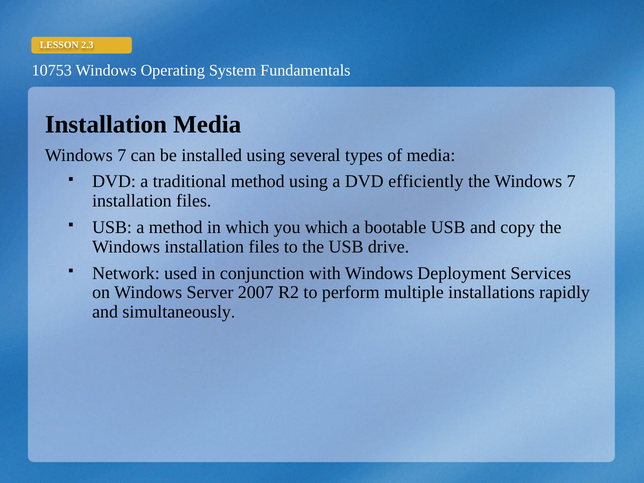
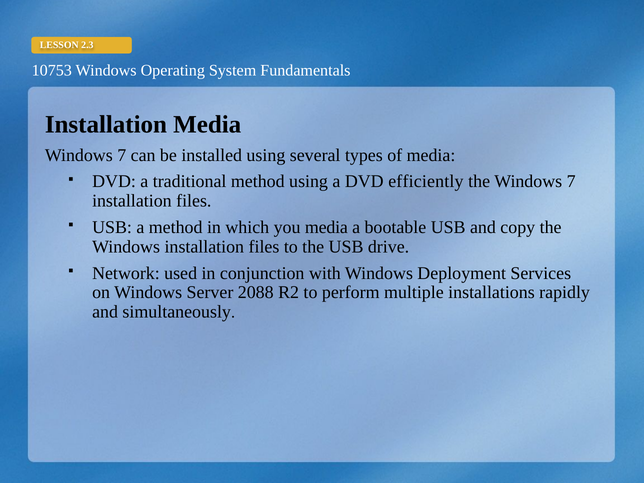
you which: which -> media (326, 227)
2007: 2007 -> 2088 (256, 292)
